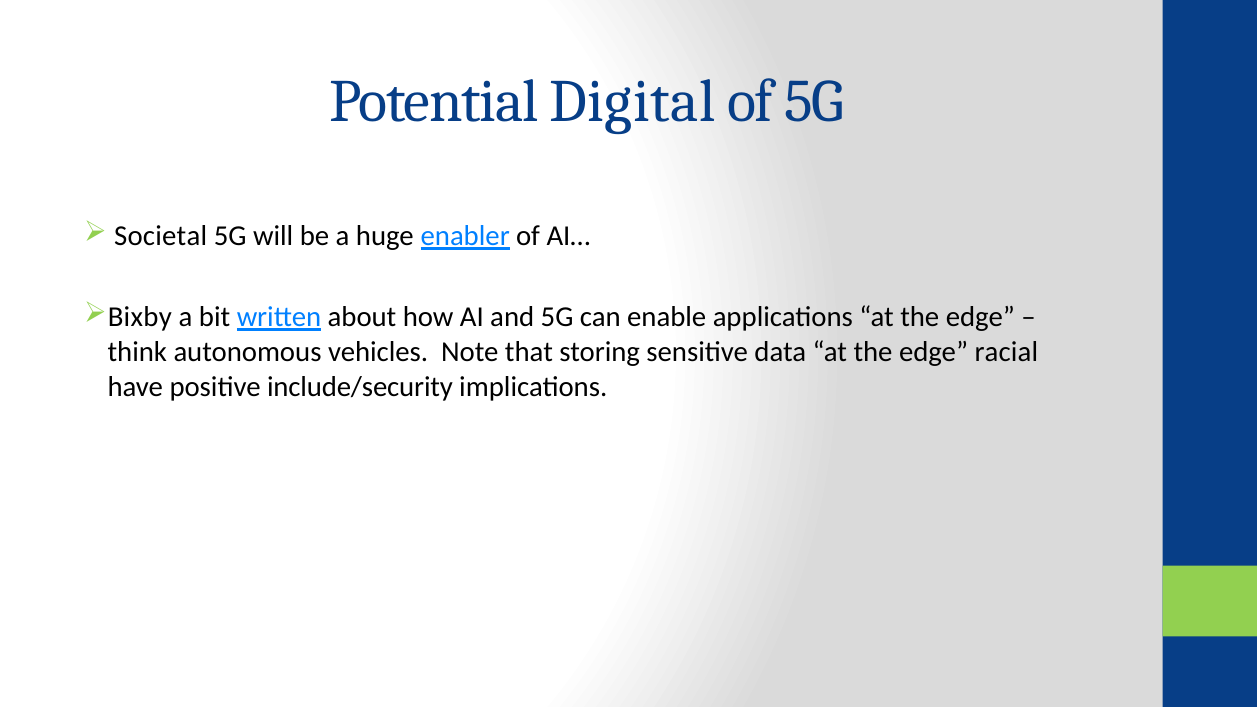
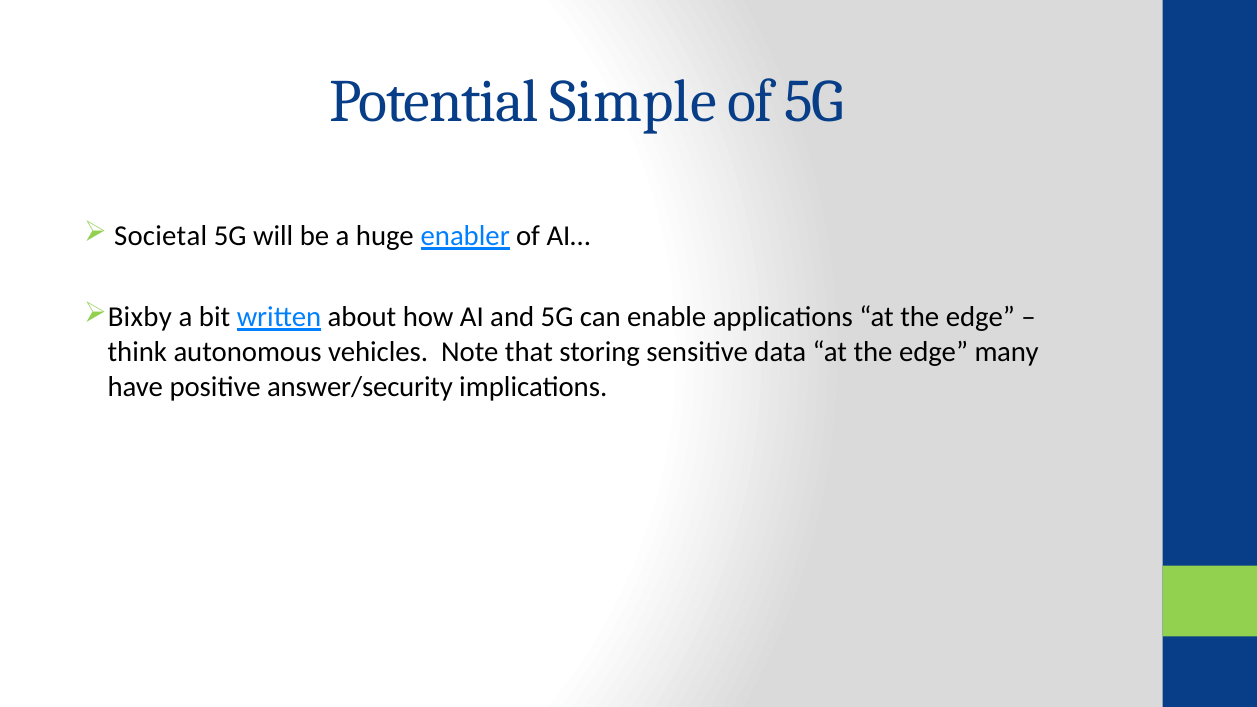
Digital: Digital -> Simple (633, 102)
racial: racial -> many (1007, 352)
include/security: include/security -> answer/security (360, 387)
